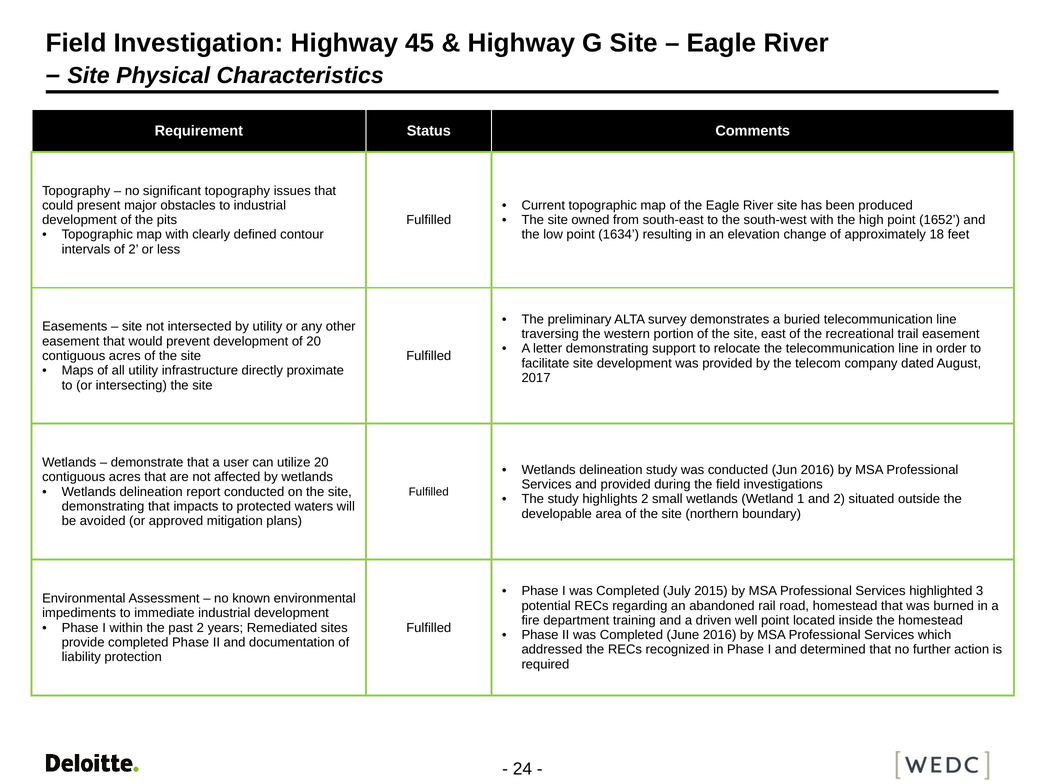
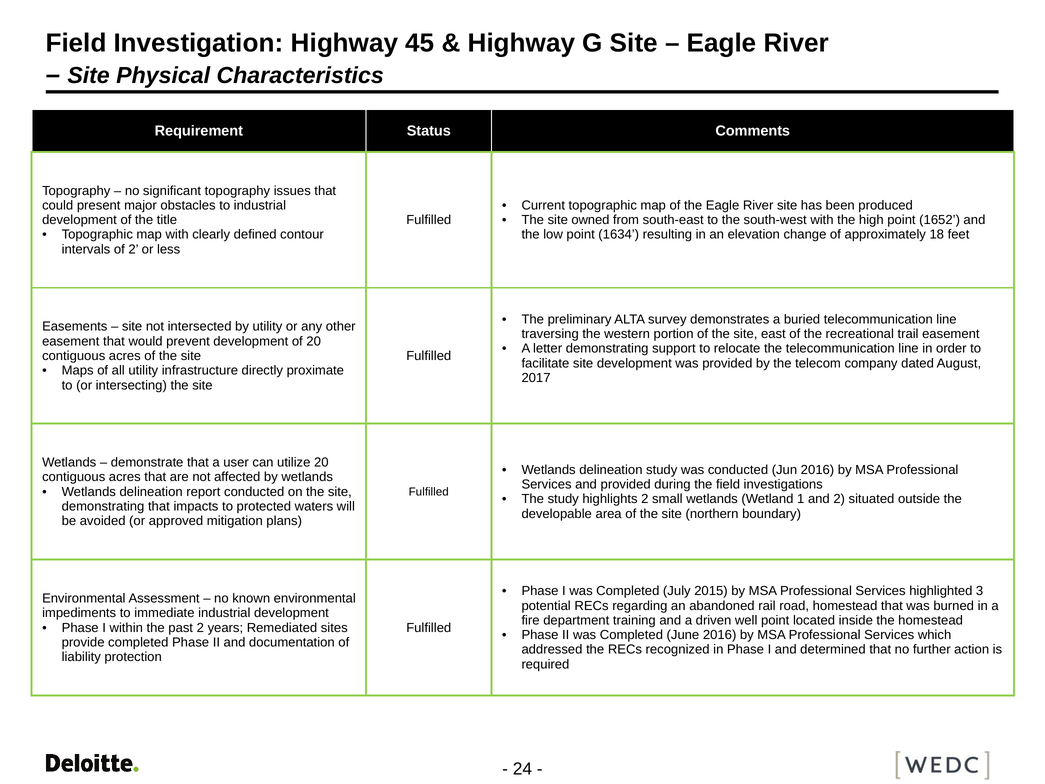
pits: pits -> title (167, 220)
